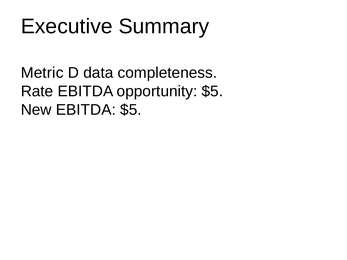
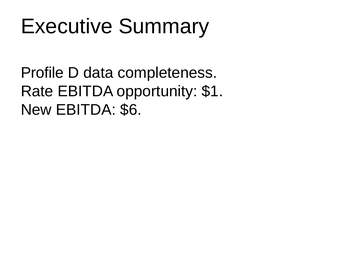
Metric: Metric -> Profile (42, 73)
opportunity $5: $5 -> $1 (212, 91)
EBITDA $5: $5 -> $6 (131, 110)
